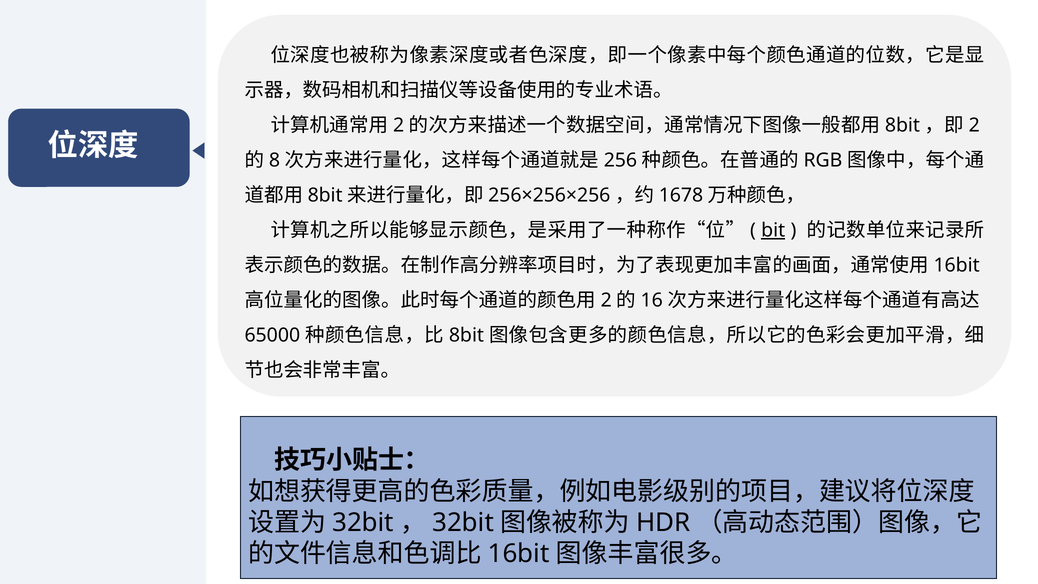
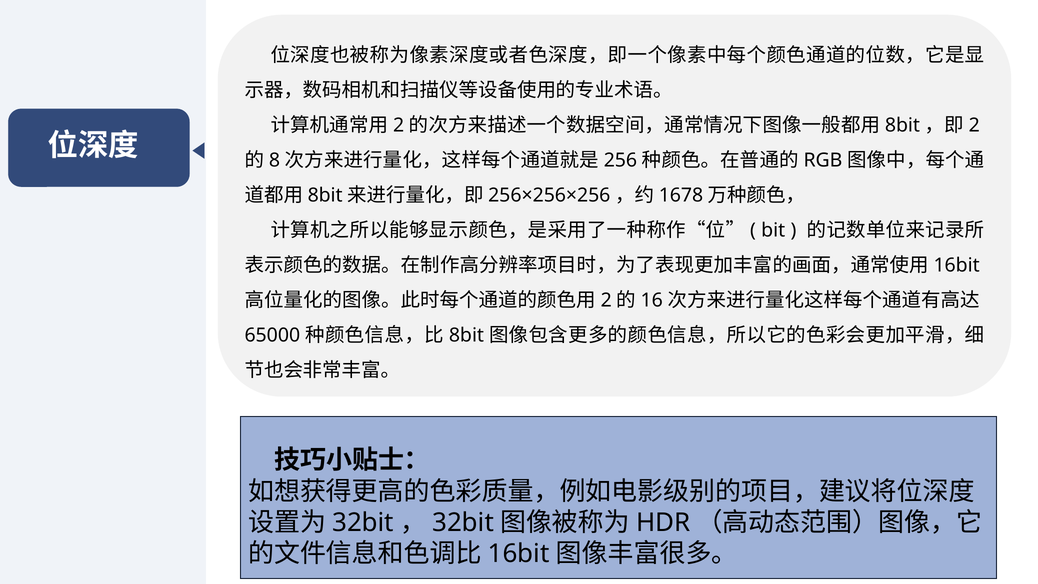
bit underline: present -> none (773, 230)
